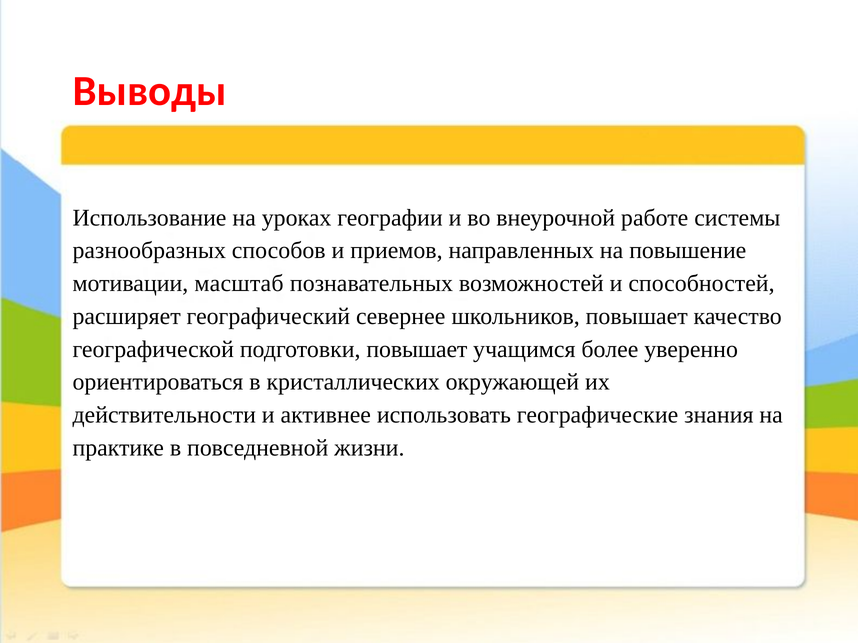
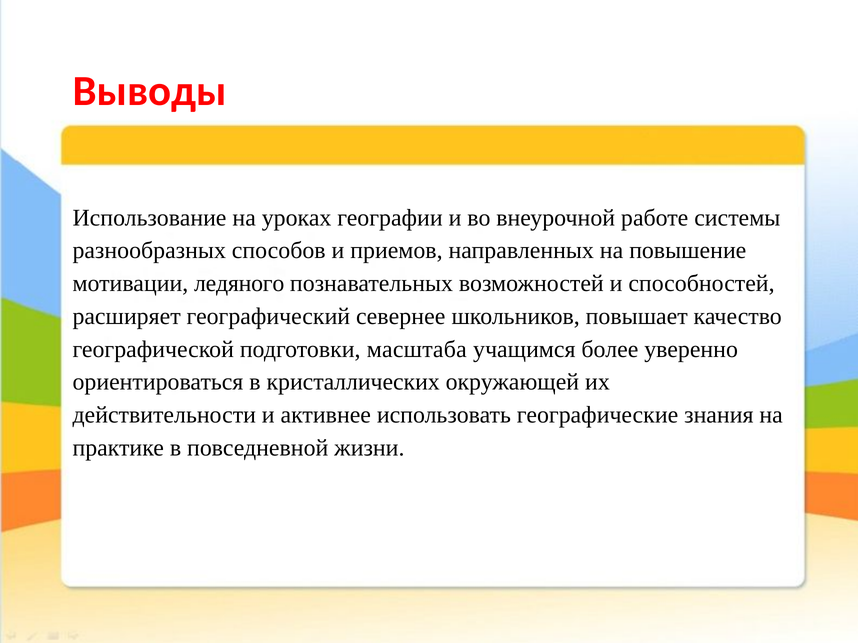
масштаб: масштаб -> ледяного (239, 284)
подготовки повышает: повышает -> масштаба (417, 349)
